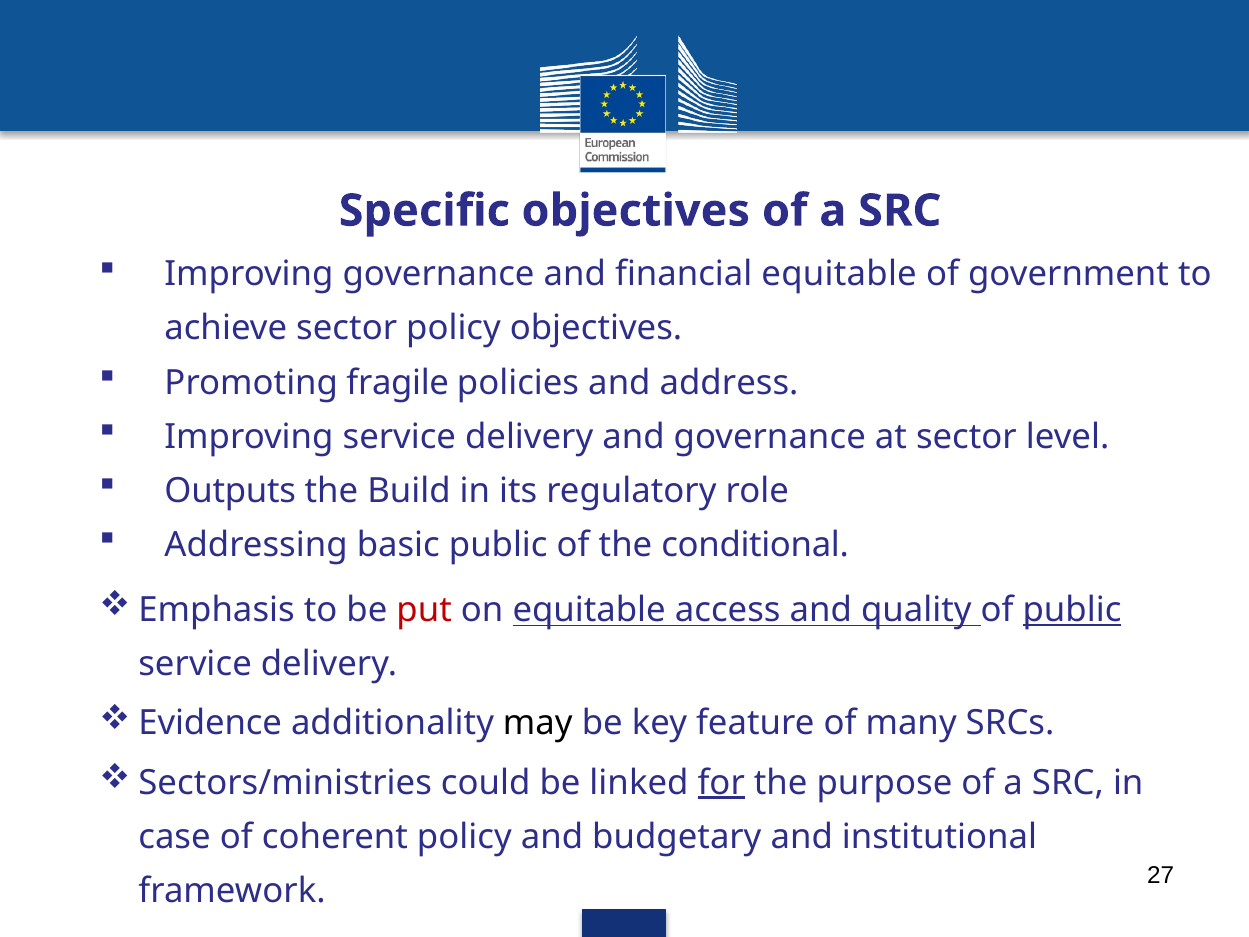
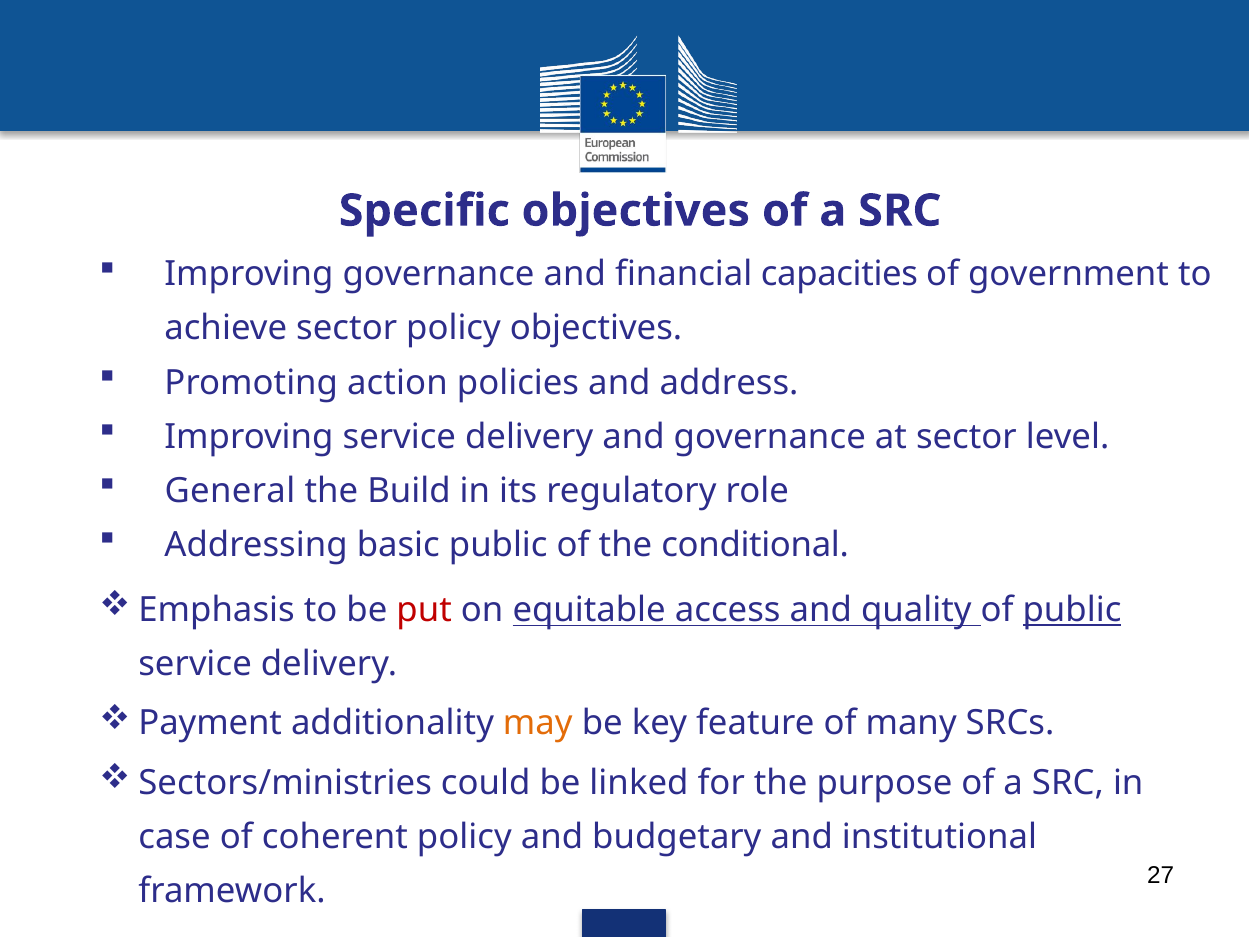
financial equitable: equitable -> capacities (839, 274)
fragile: fragile -> action (397, 383)
Outputs: Outputs -> General (230, 491)
Evidence: Evidence -> Payment (210, 723)
may colour: black -> orange (538, 723)
for underline: present -> none (721, 782)
